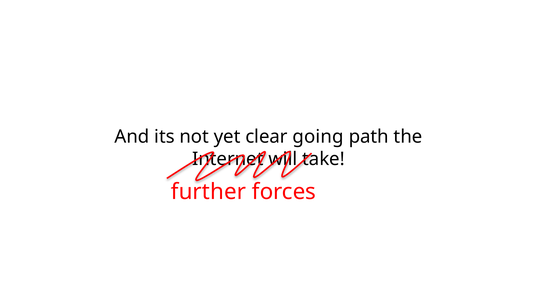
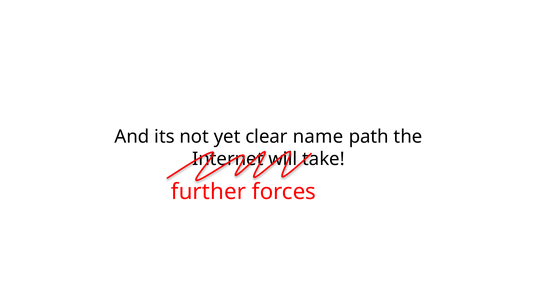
going: going -> name (318, 137)
